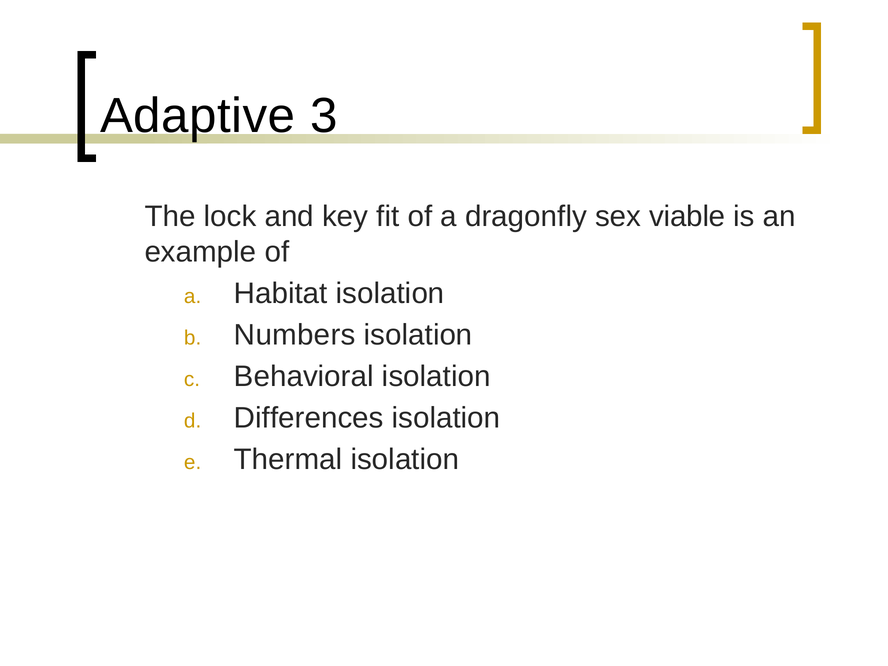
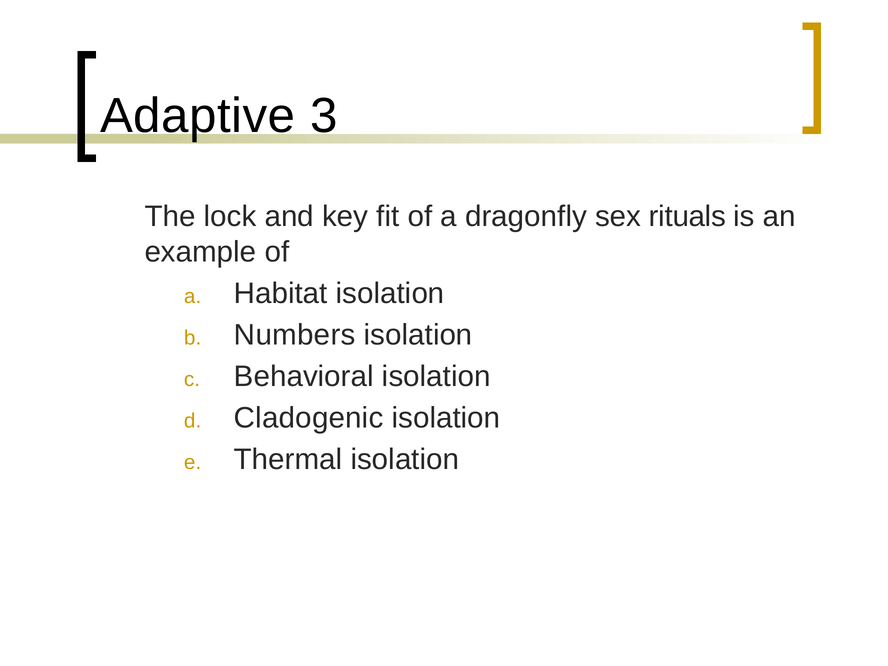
viable: viable -> rituals (687, 217)
Differences: Differences -> Cladogenic (309, 418)
